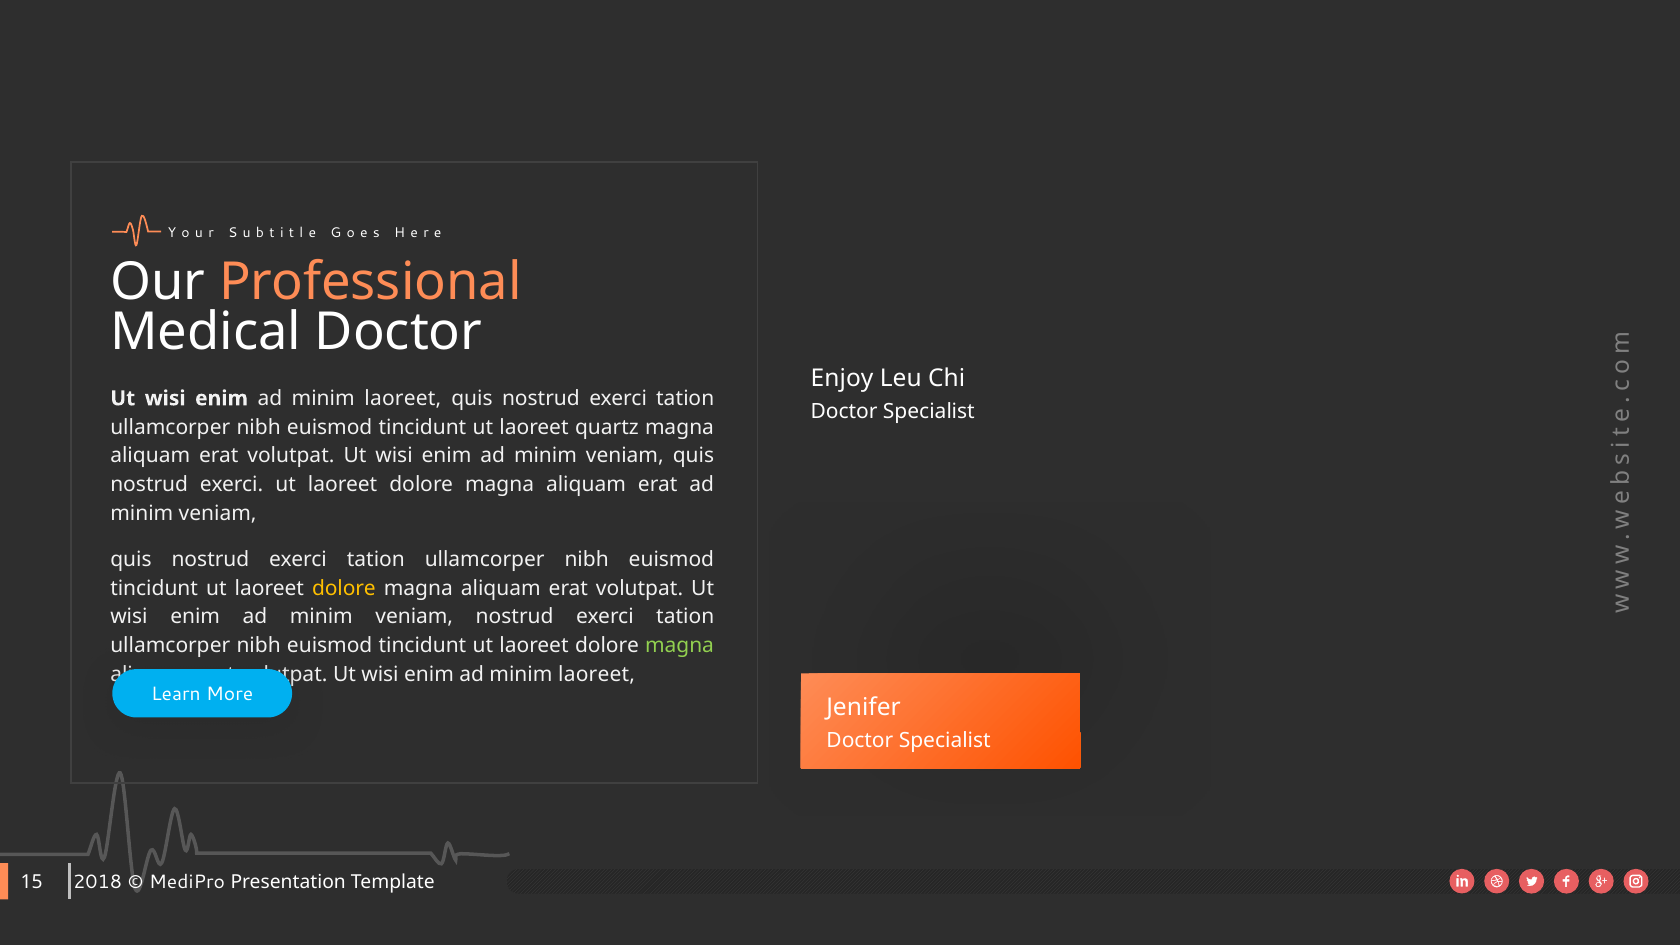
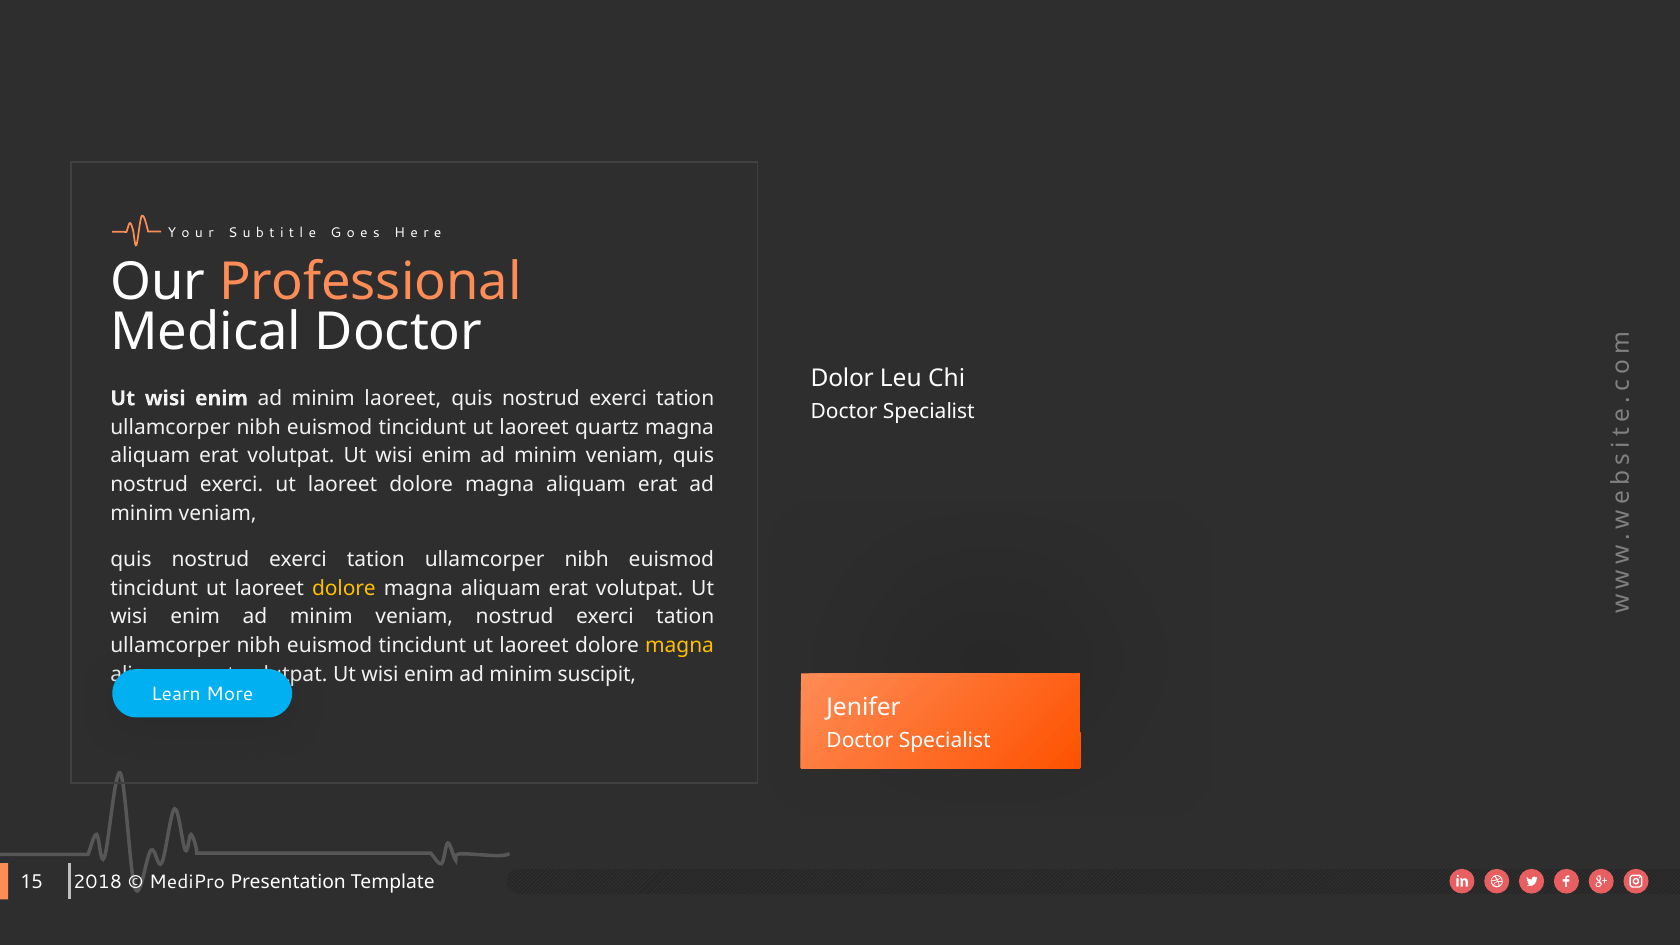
Enjoy: Enjoy -> Dolor (842, 378)
magna colour: light green -> yellow (680, 646)
laoreet: laoreet -> suscipit (597, 674)
